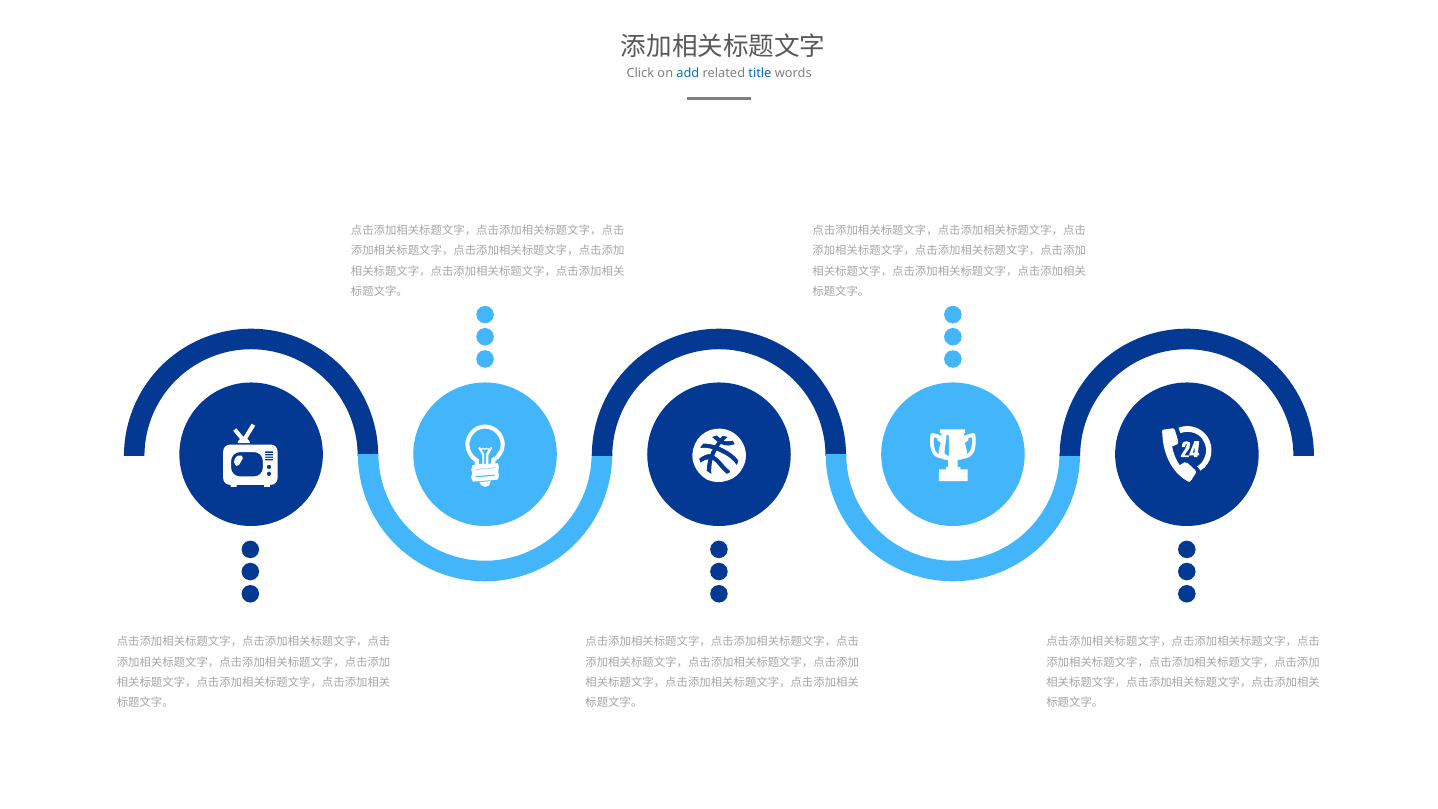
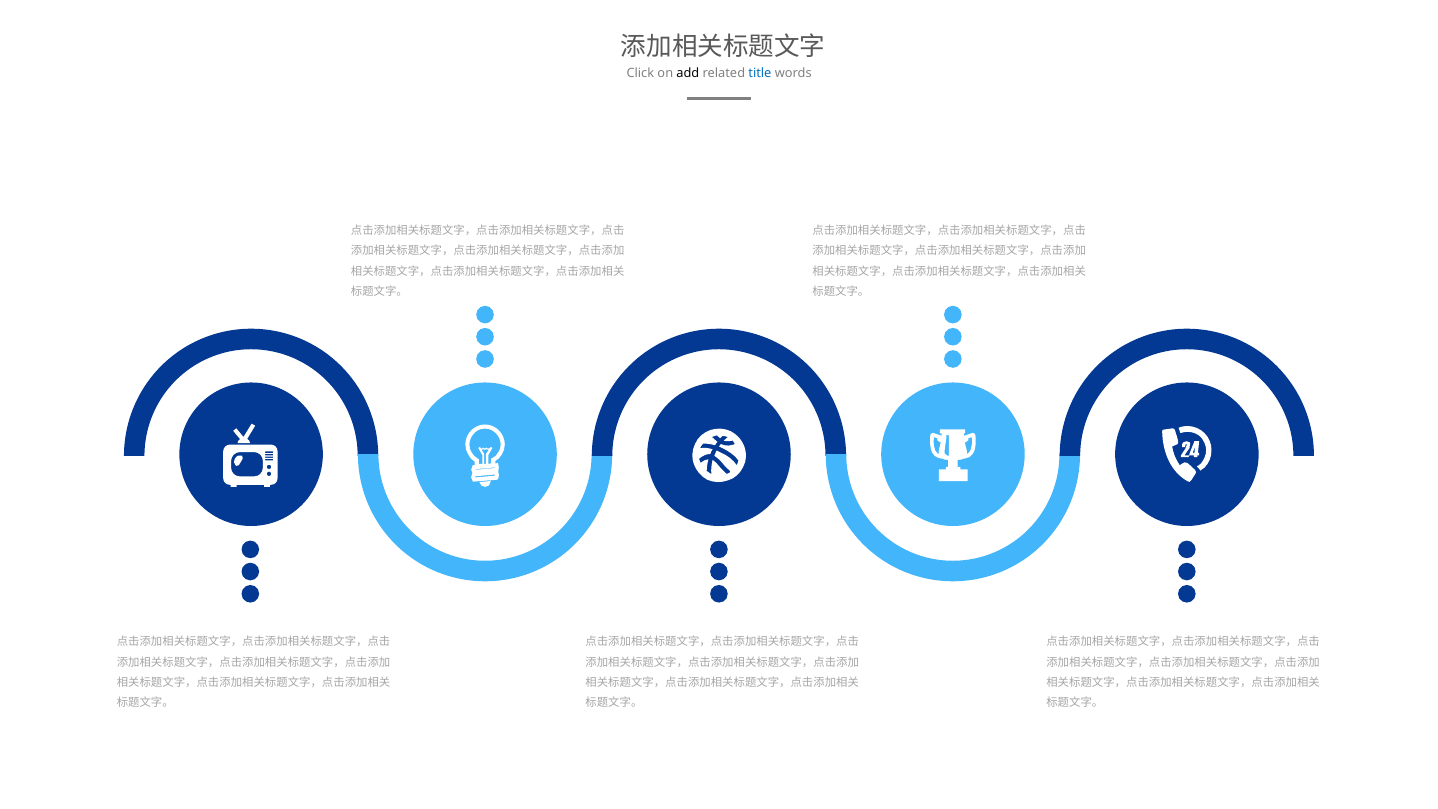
add colour: blue -> black (688, 74)
